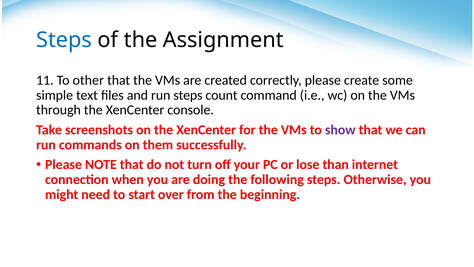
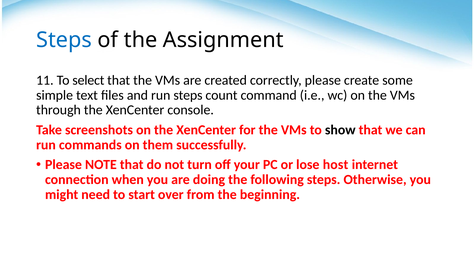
other: other -> select (88, 80)
show colour: purple -> black (340, 130)
than: than -> host (336, 165)
